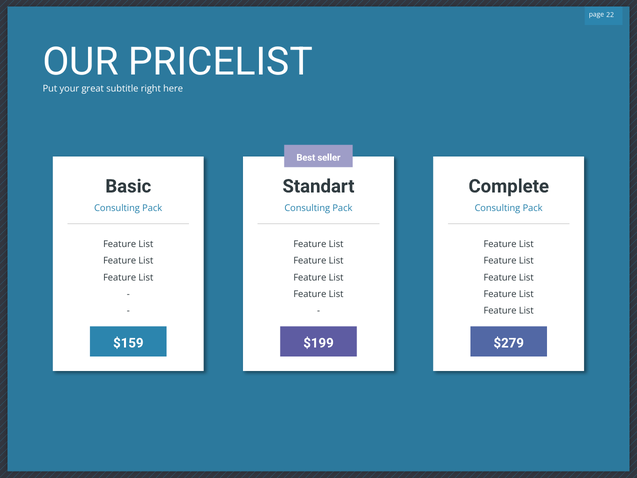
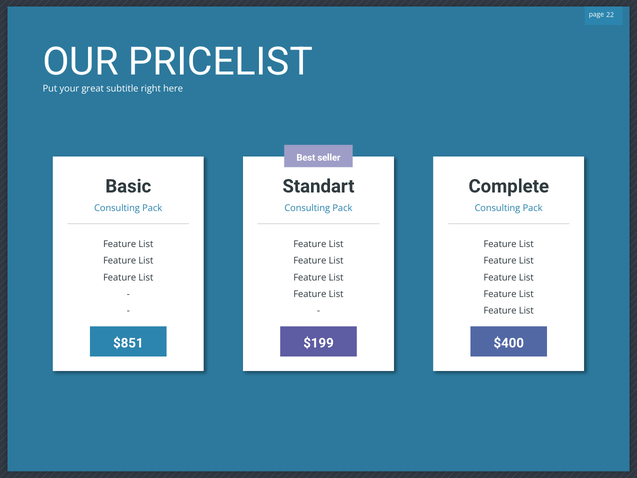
$159: $159 -> $851 (128, 343)
$279: $279 -> $400 (509, 343)
